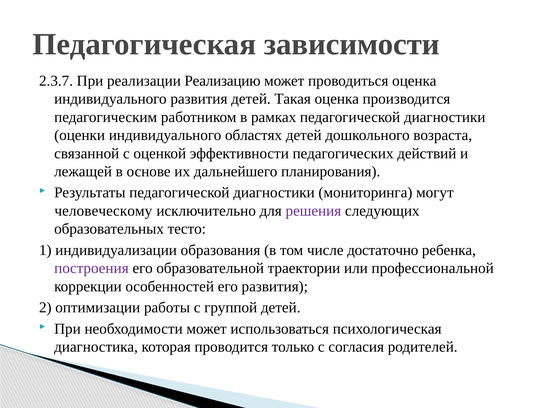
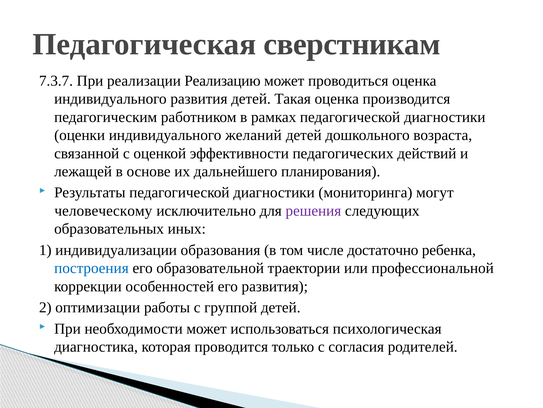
зависимости: зависимости -> сверстникам (352, 44)
2.3.7: 2.3.7 -> 7.3.7 (56, 81)
областях: областях -> желаний (253, 135)
тесто: тесто -> иных (187, 229)
построения colour: purple -> blue (91, 268)
